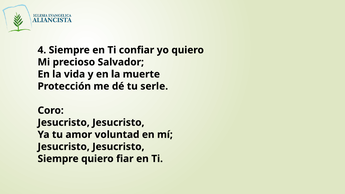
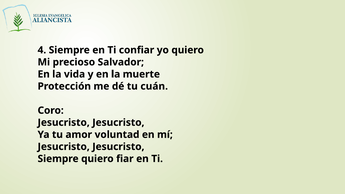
serle: serle -> cuán (154, 86)
